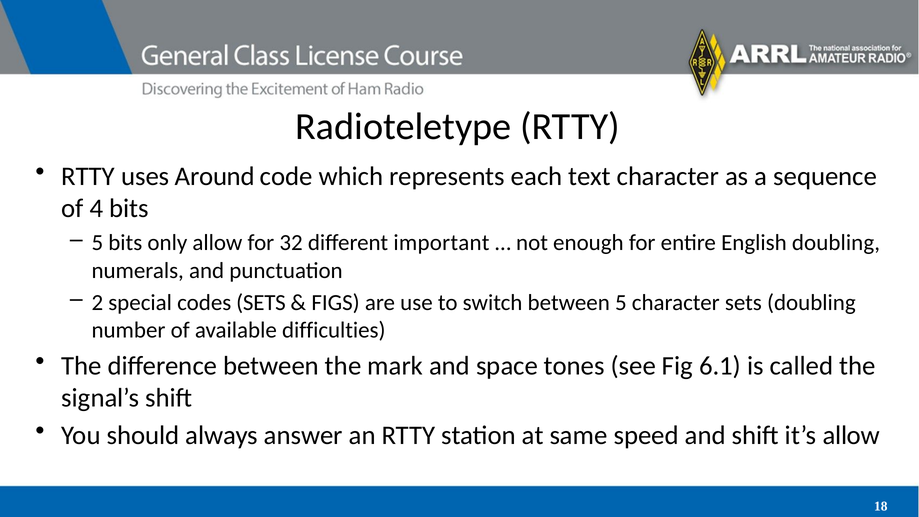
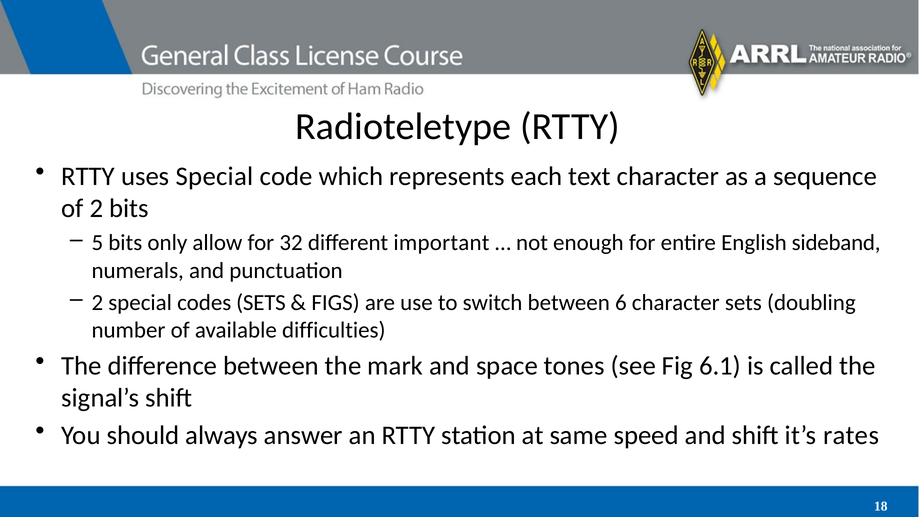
uses Around: Around -> Special (215, 176)
of 4: 4 -> 2 (96, 209)
English doubling: doubling -> sideband (836, 243)
between 5: 5 -> 6 (621, 303)
it’s allow: allow -> rates (851, 435)
